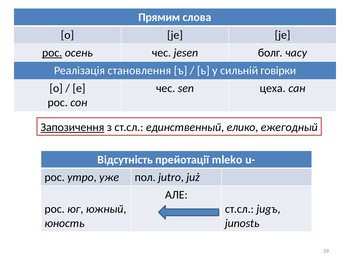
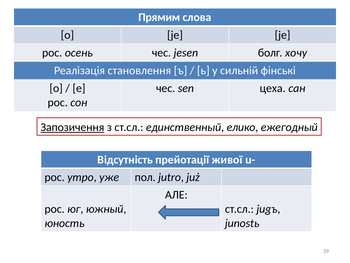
рос underline: present -> none (52, 53)
часу: часу -> хочу (296, 53)
говірки: говірки -> фінські (278, 70)
mleko: mleko -> живої (227, 159)
